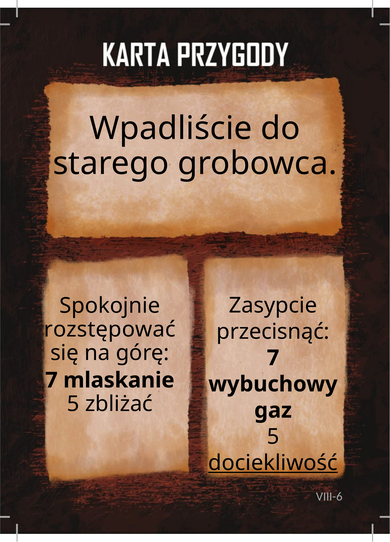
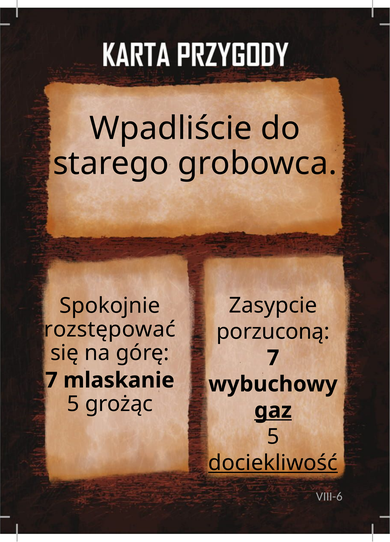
przecisnąć: przecisnąć -> porzuconą (273, 332)
zbliżać: zbliżać -> grożąc (119, 404)
gaz underline: none -> present (273, 411)
